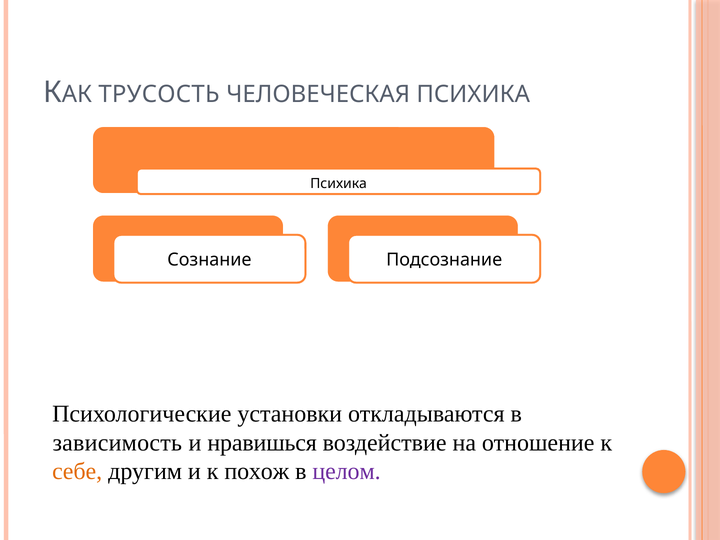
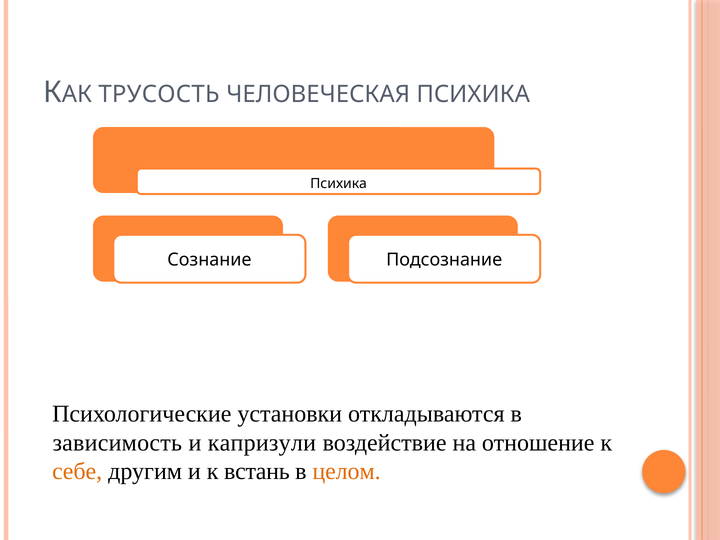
нравишься: нравишься -> капризули (262, 443)
похож: похож -> встань (257, 471)
целом colour: purple -> orange (347, 471)
